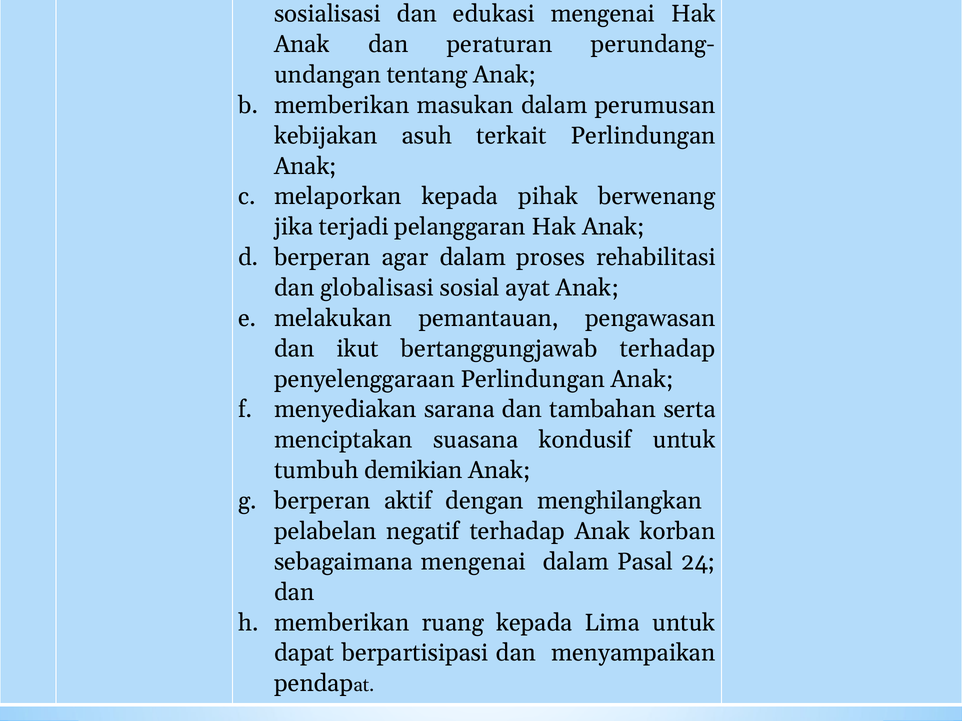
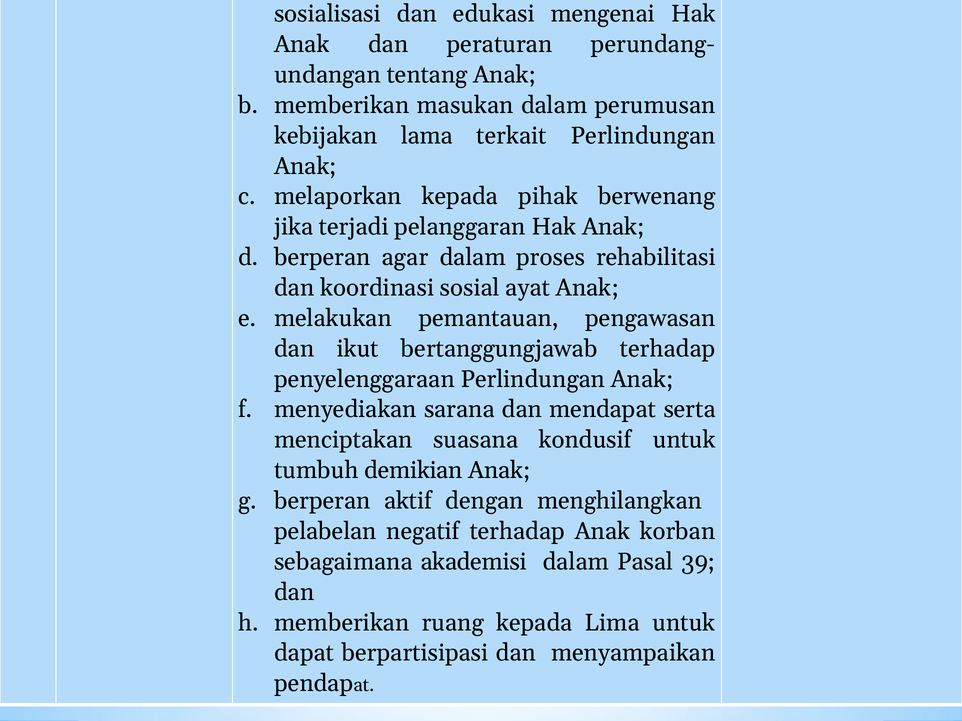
asuh: asuh -> lama (427, 136)
globalisasi: globalisasi -> koordinasi (377, 288)
tambahan: tambahan -> mendapat (603, 410)
sebagaimana mengenai: mengenai -> akademisi (474, 562)
24: 24 -> 39 (698, 562)
